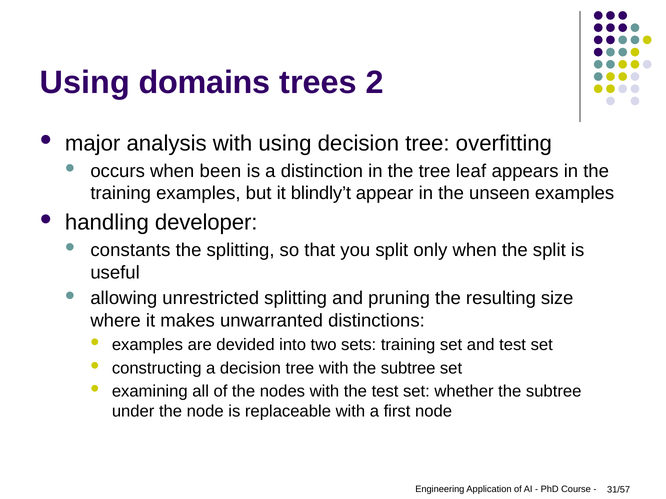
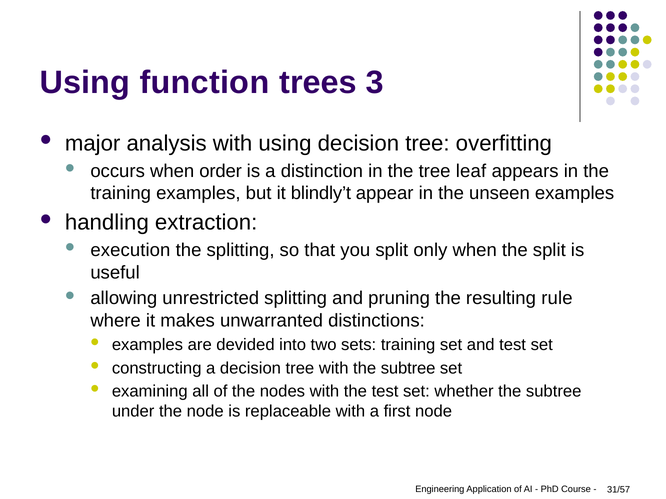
domains: domains -> function (204, 83)
2: 2 -> 3 (375, 83)
been: been -> order (221, 171)
developer: developer -> extraction (206, 223)
constants: constants -> execution (130, 250)
size: size -> rule (557, 299)
